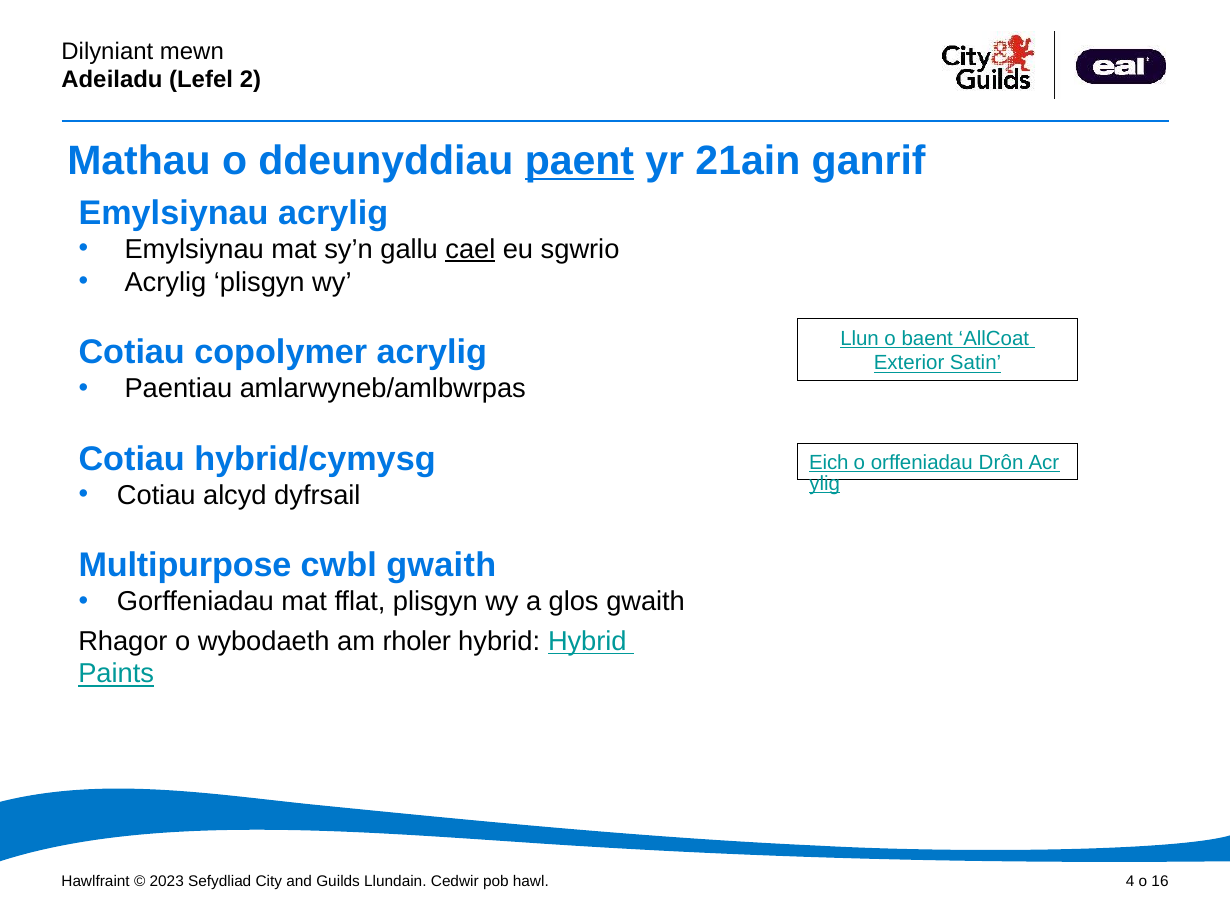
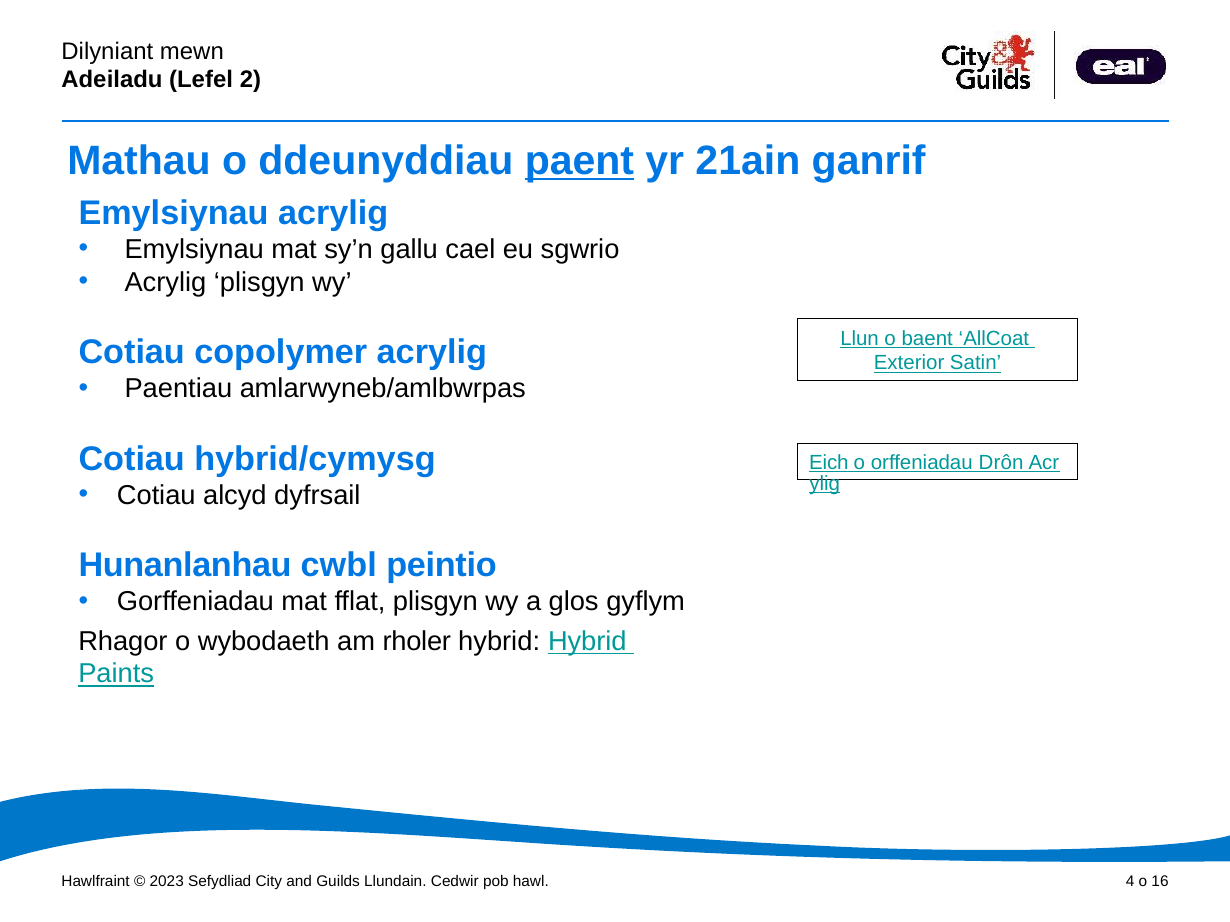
cael underline: present -> none (470, 250)
Multipurpose: Multipurpose -> Hunanlanhau (185, 566)
cwbl gwaith: gwaith -> peintio (442, 566)
glos gwaith: gwaith -> gyflym (646, 602)
